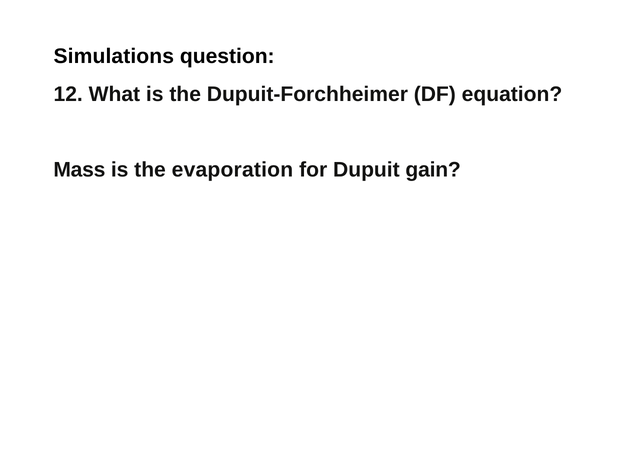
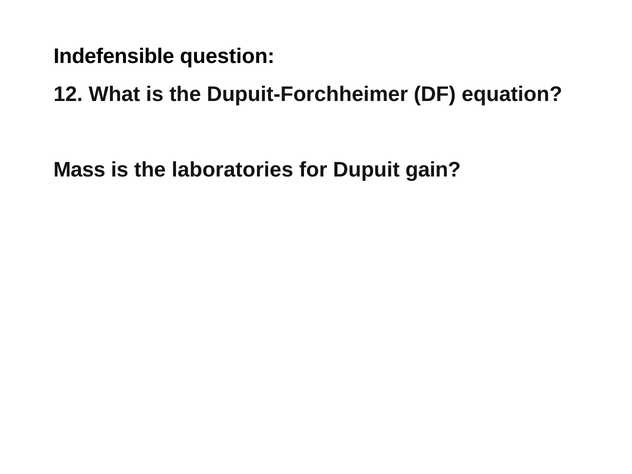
Simulations: Simulations -> Indefensible (114, 56)
evaporation: evaporation -> laboratories (232, 170)
